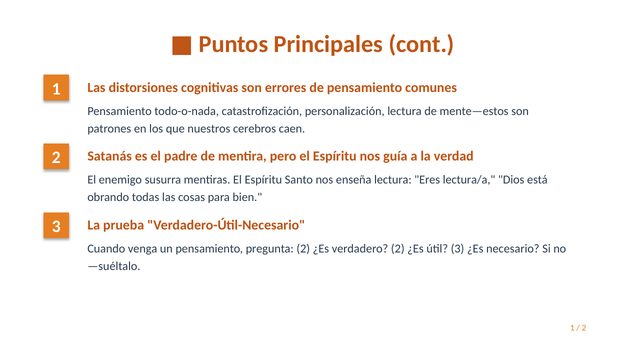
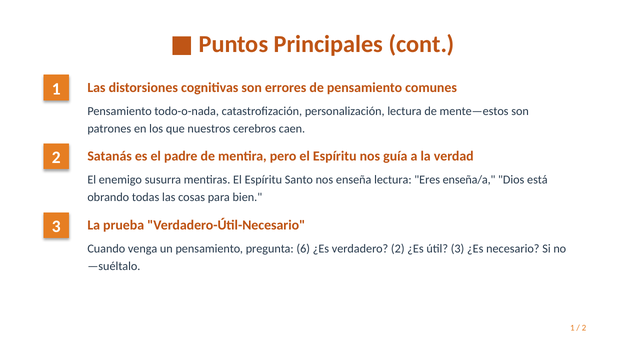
lectura/a: lectura/a -> enseña/a (469, 180)
pregunta 2: 2 -> 6 (303, 248)
